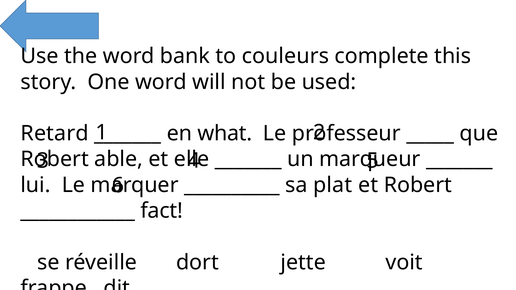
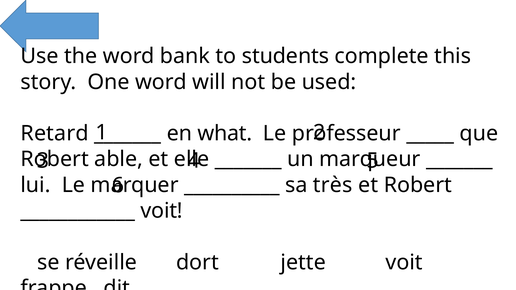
couleurs: couleurs -> students (285, 56)
plat: plat -> très (333, 185)
fact: fact -> voit (162, 211)
